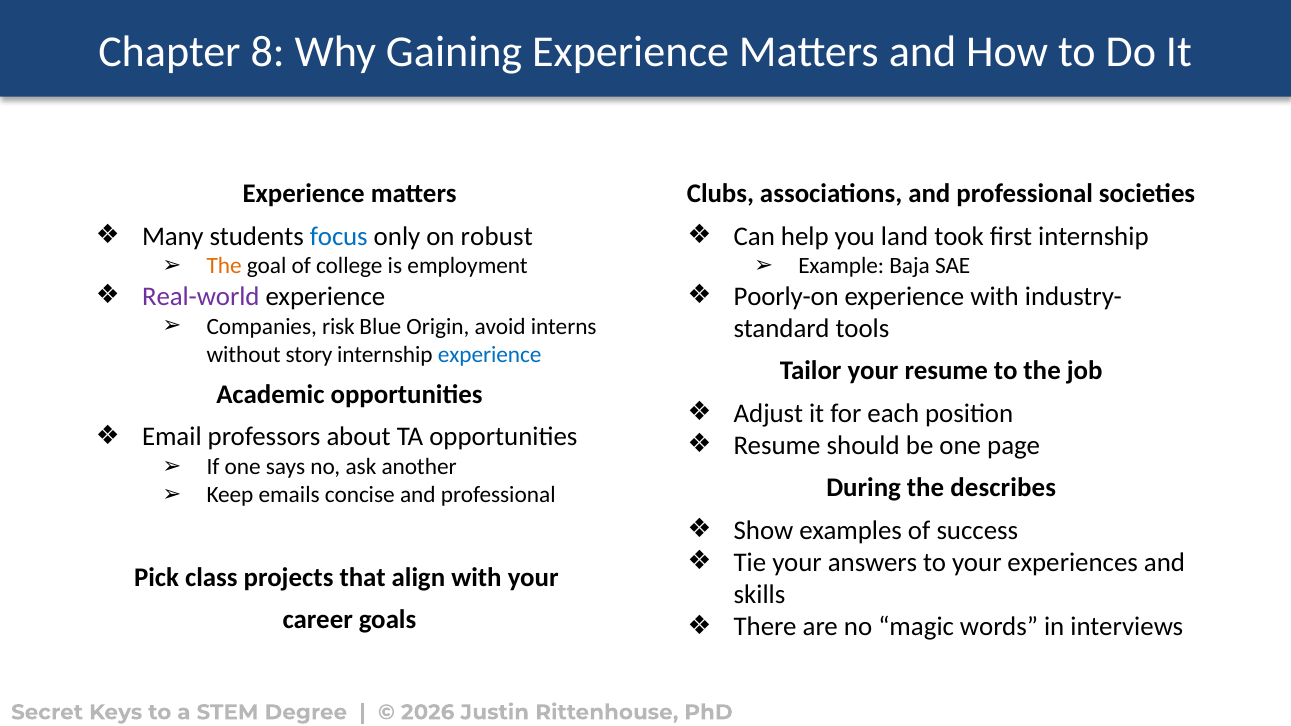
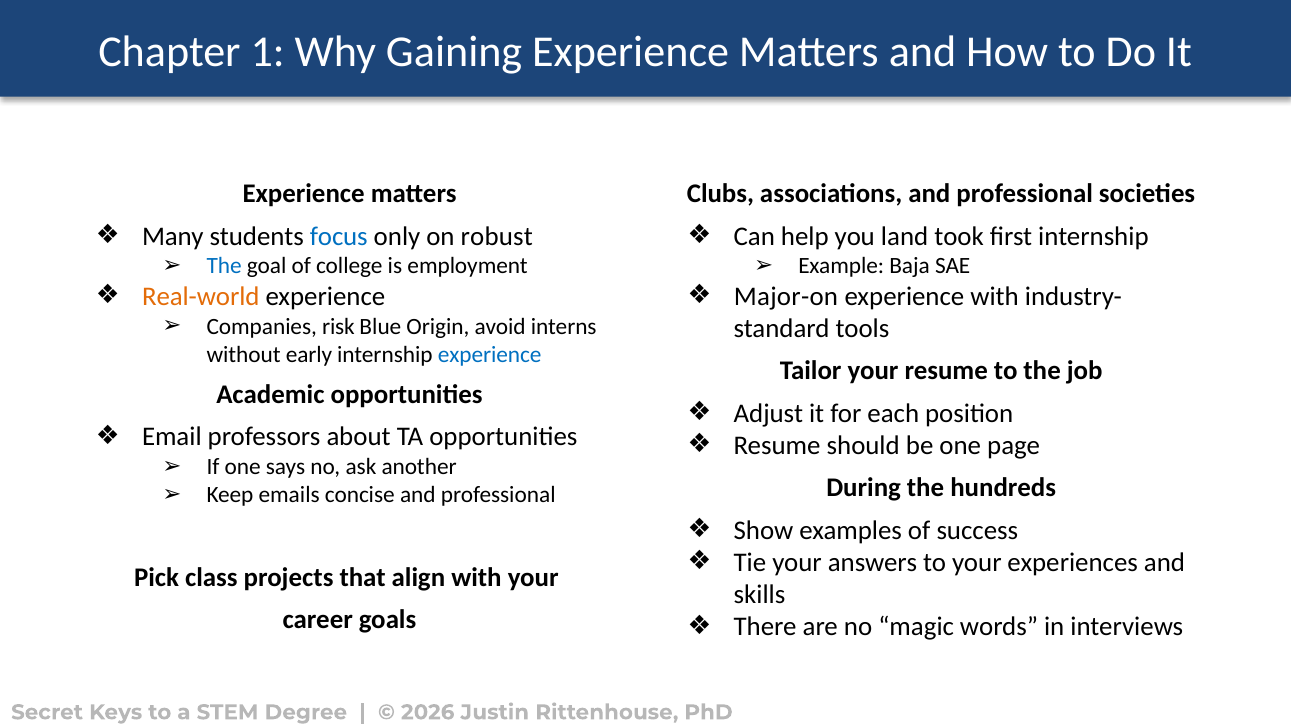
8: 8 -> 1 (268, 52)
The colour: orange -> blue (224, 266)
Real-world colour: purple -> orange (201, 297)
Poorly-on: Poorly-on -> Major-on (786, 297)
story: story -> early (309, 354)
describes: describes -> hundreds (1003, 488)
